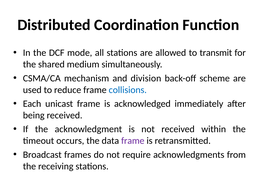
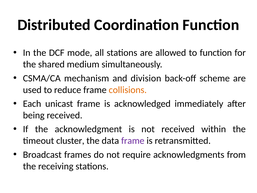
to transmit: transmit -> function (216, 53)
collisions colour: blue -> orange (128, 90)
occurs: occurs -> cluster (70, 141)
